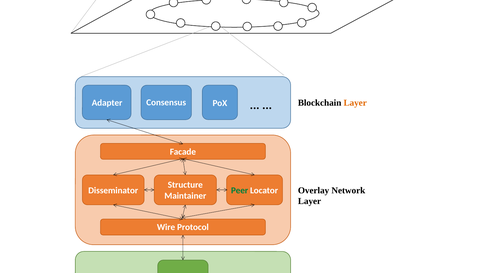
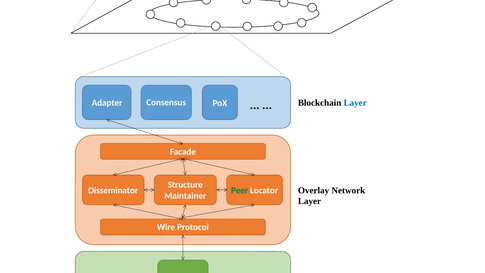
Layer colour: orange -> blue (355, 103)
